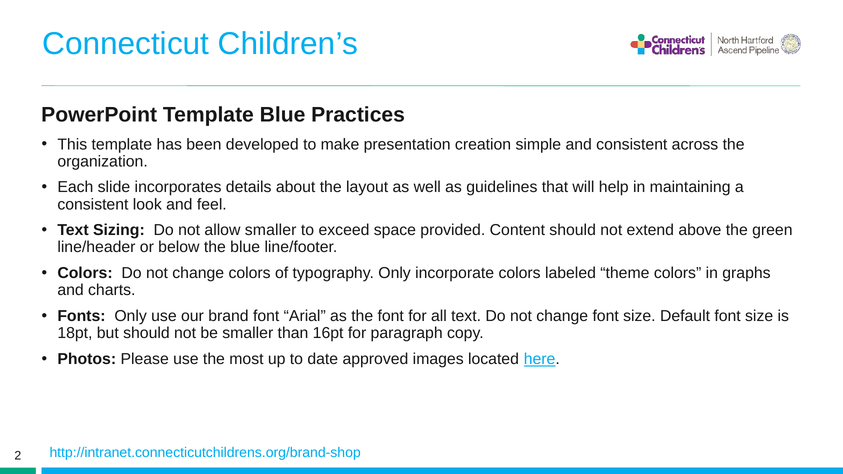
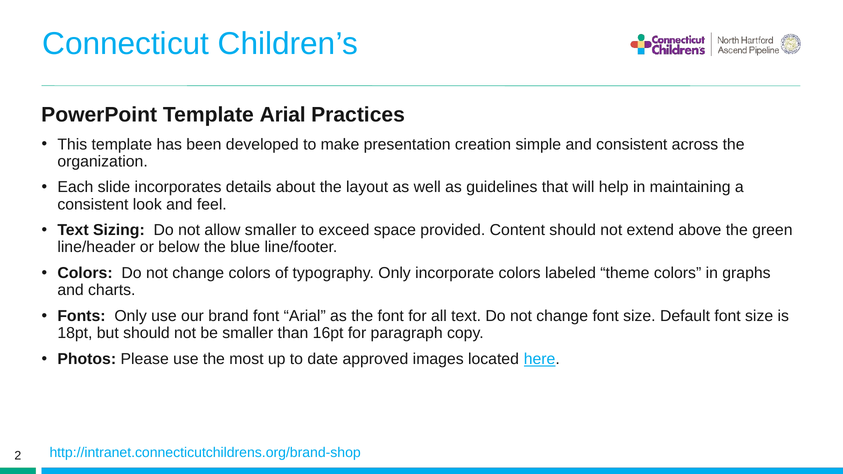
Template Blue: Blue -> Arial (283, 115)
